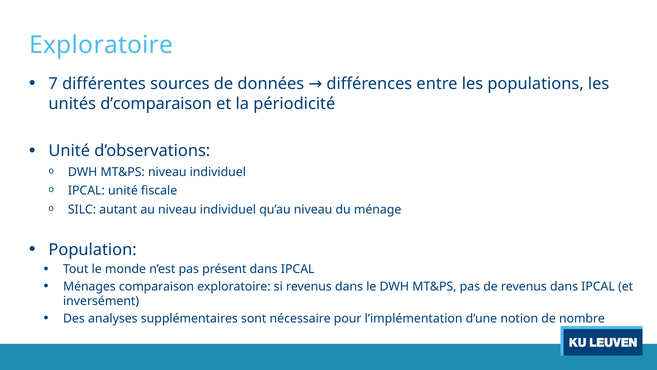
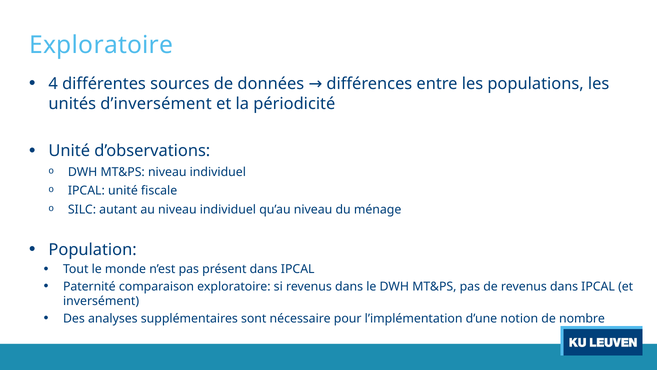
7: 7 -> 4 (53, 84)
d’comparaison: d’comparaison -> d’inversément (156, 103)
Ménages: Ménages -> Paternité (89, 286)
